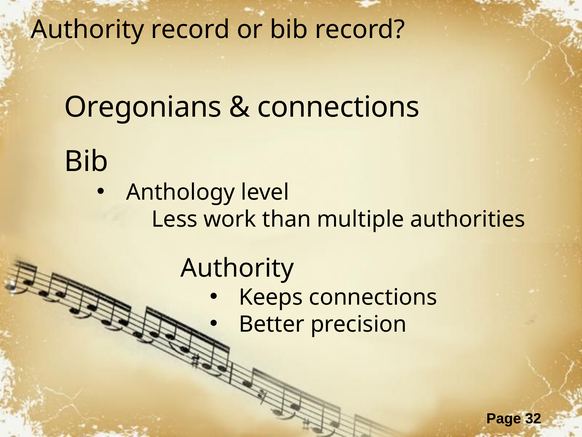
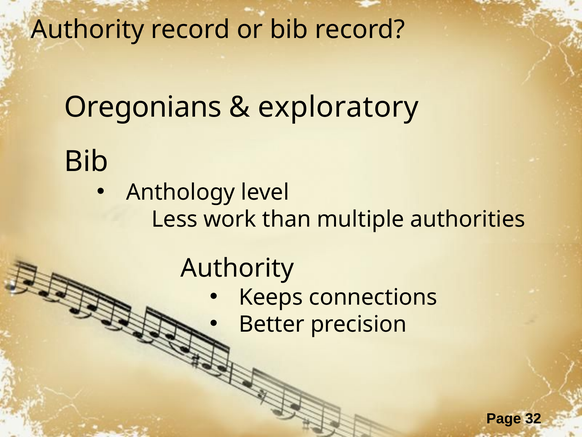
connections: connections -> exploratory (338, 107)
